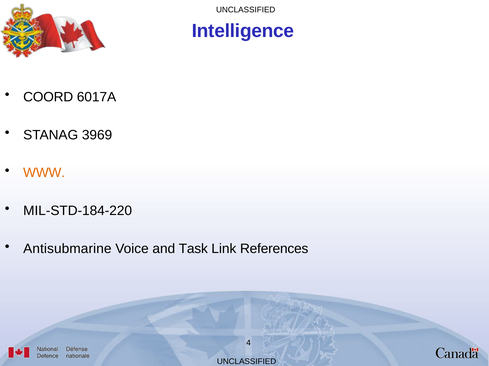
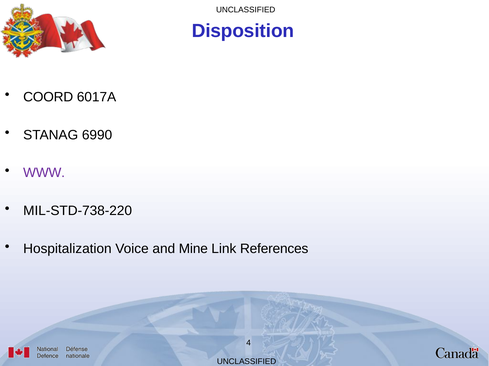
Intelligence: Intelligence -> Disposition (243, 31)
3969: 3969 -> 6990 (97, 135)
WWW colour: orange -> purple (44, 173)
MIL-STD-184-220: MIL-STD-184-220 -> MIL-STD-738-220 (78, 211)
Antisubmarine: Antisubmarine -> Hospitalization (67, 249)
Task: Task -> Mine (193, 249)
